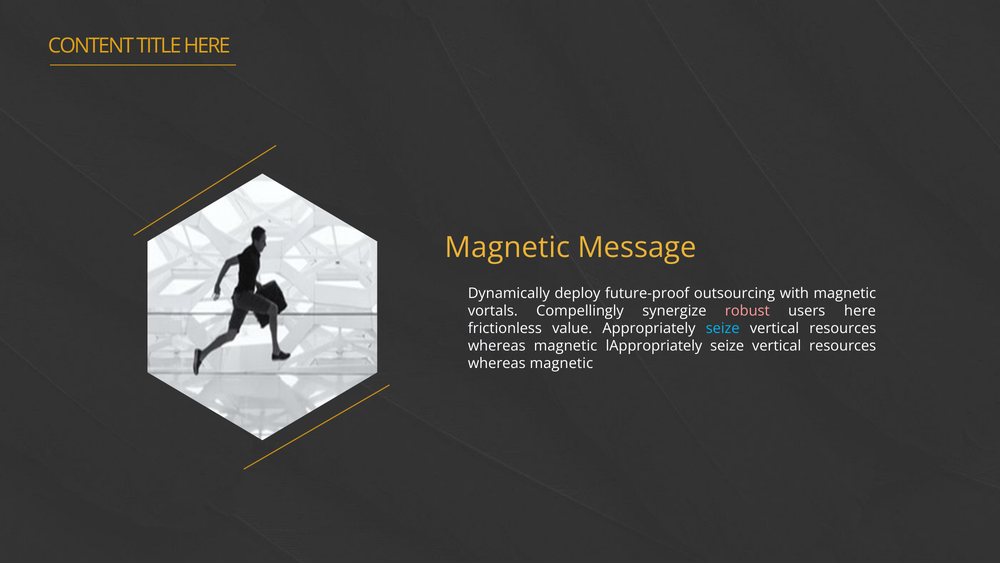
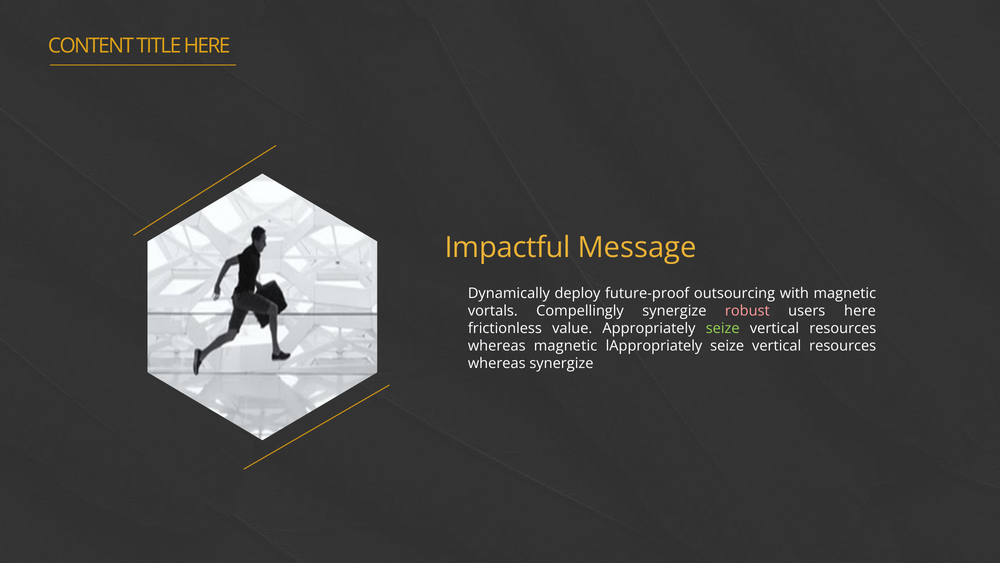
Magnetic: Magnetic -> Impactful (508, 248)
seize colour: light blue -> light green (723, 328)
magnetic: magnetic -> synergize (561, 363)
